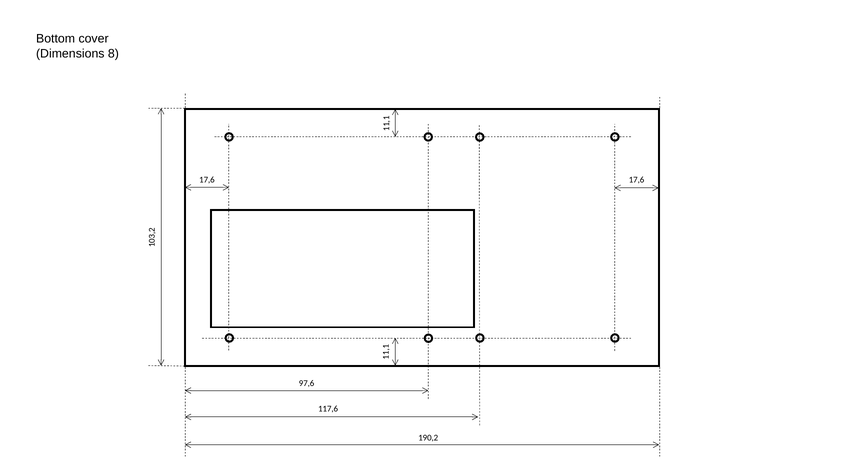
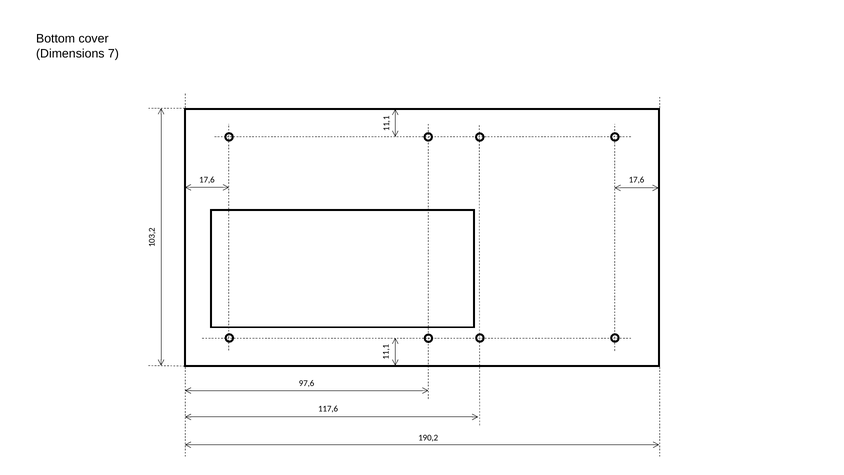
8: 8 -> 7 (113, 54)
